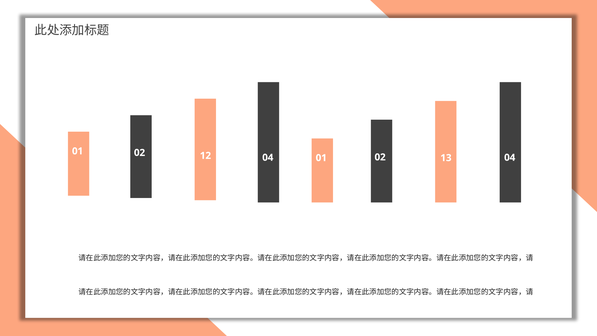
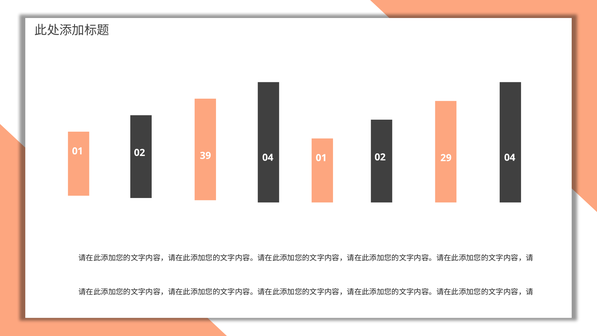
12: 12 -> 39 (205, 156)
13: 13 -> 29 (446, 158)
